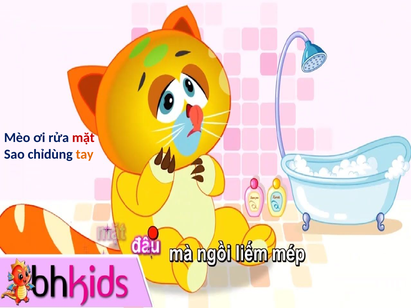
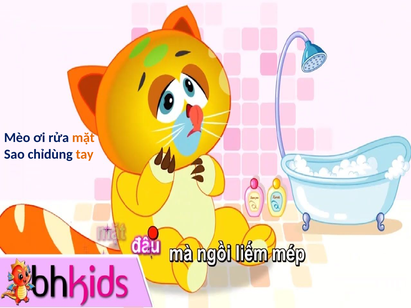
mặt colour: red -> orange (83, 138)
